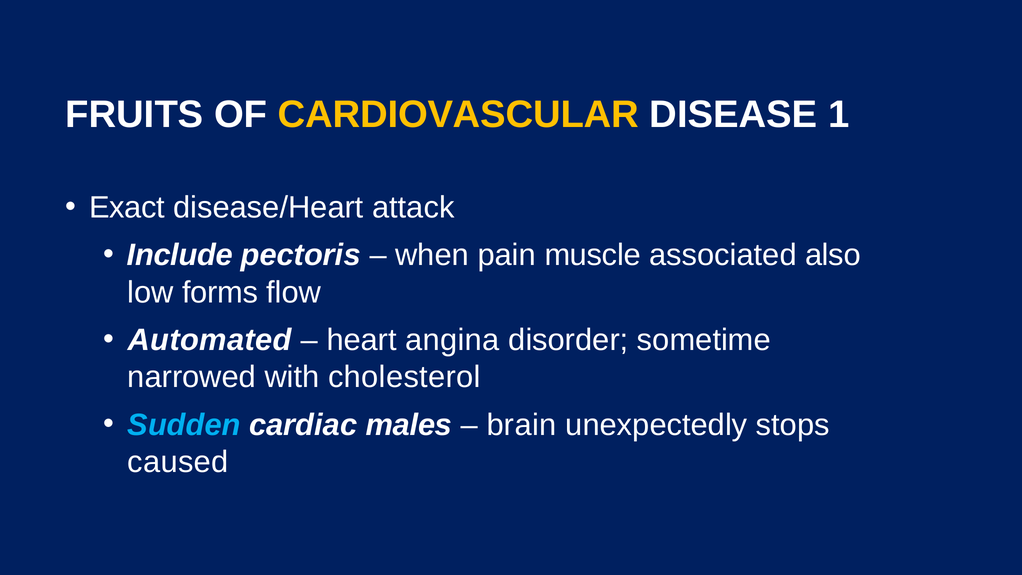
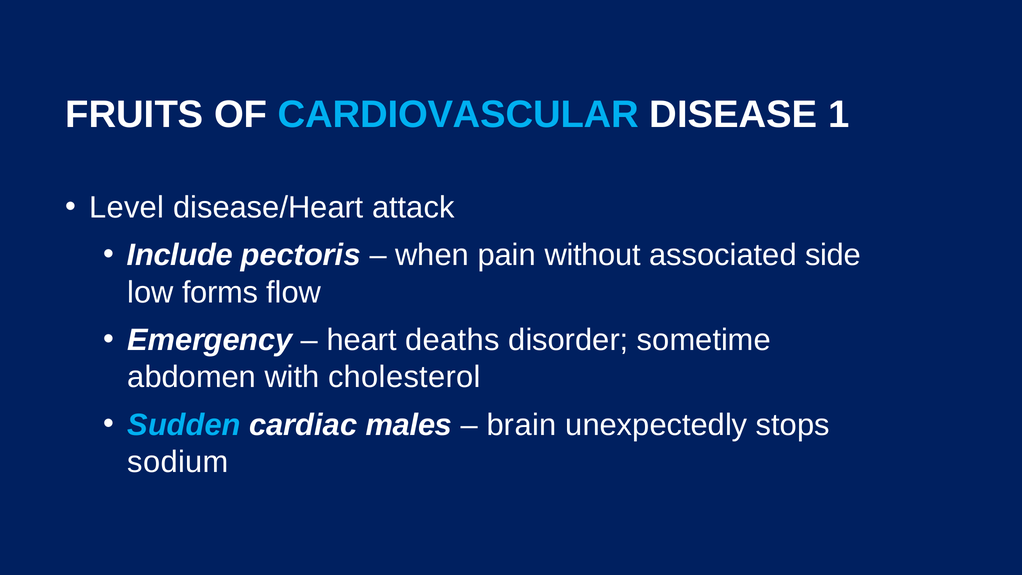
CARDIOVASCULAR colour: yellow -> light blue (458, 115)
Exact: Exact -> Level (127, 207)
muscle: muscle -> without (593, 255)
also: also -> side (833, 255)
Automated: Automated -> Emergency (210, 340)
angina: angina -> deaths (452, 340)
narrowed: narrowed -> abdomen (192, 377)
caused: caused -> sodium (178, 462)
